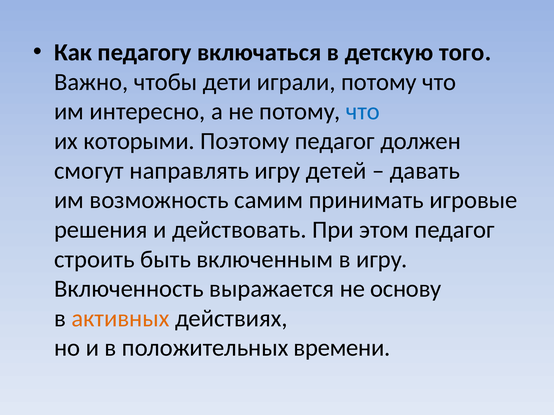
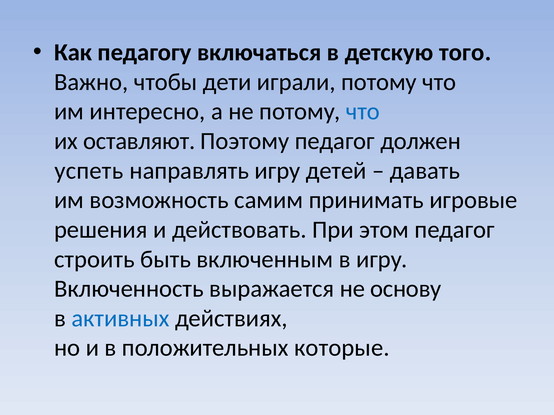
которыми: которыми -> оставляют (139, 141)
смогут: смогут -> успеть (89, 171)
активных colour: orange -> blue (120, 319)
времени: времени -> которые (342, 348)
